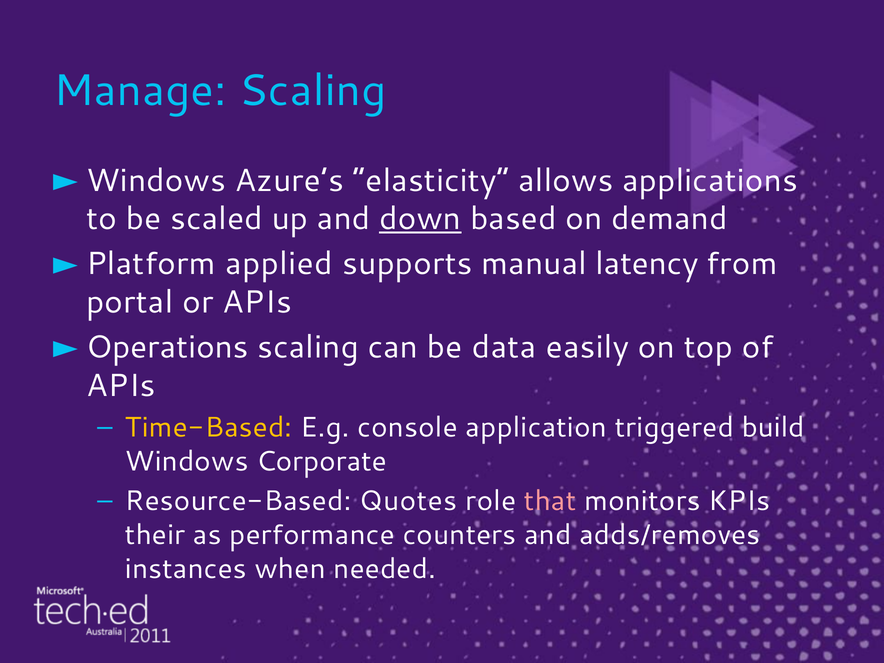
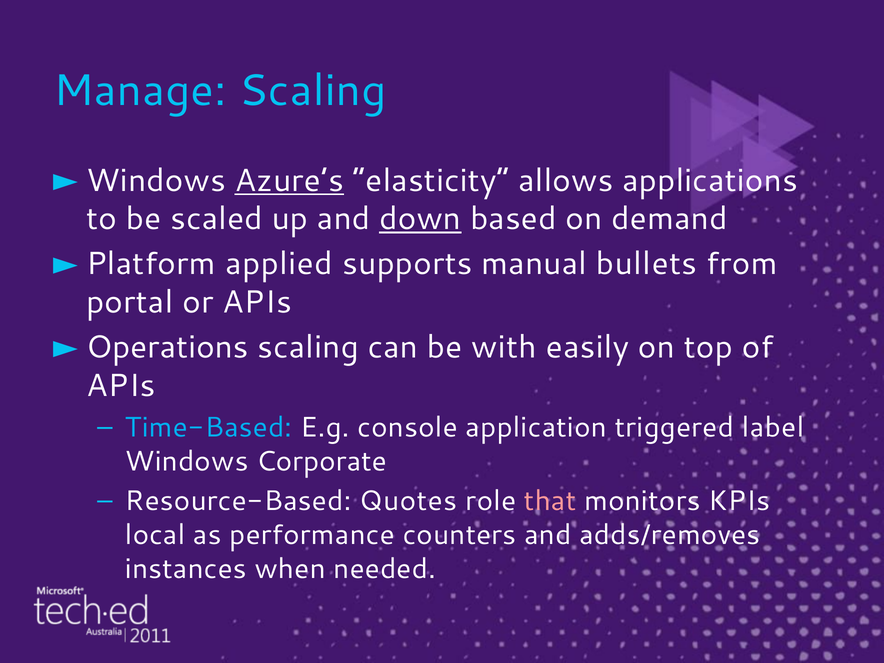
Azure’s underline: none -> present (289, 181)
latency: latency -> bullets (647, 264)
data: data -> with (504, 347)
Time-Based colour: yellow -> light blue (209, 427)
build: build -> label (773, 427)
their: their -> local (155, 535)
